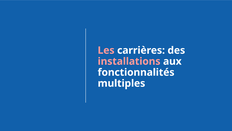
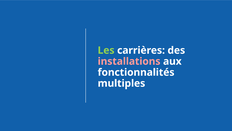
Les colour: pink -> light green (106, 50)
